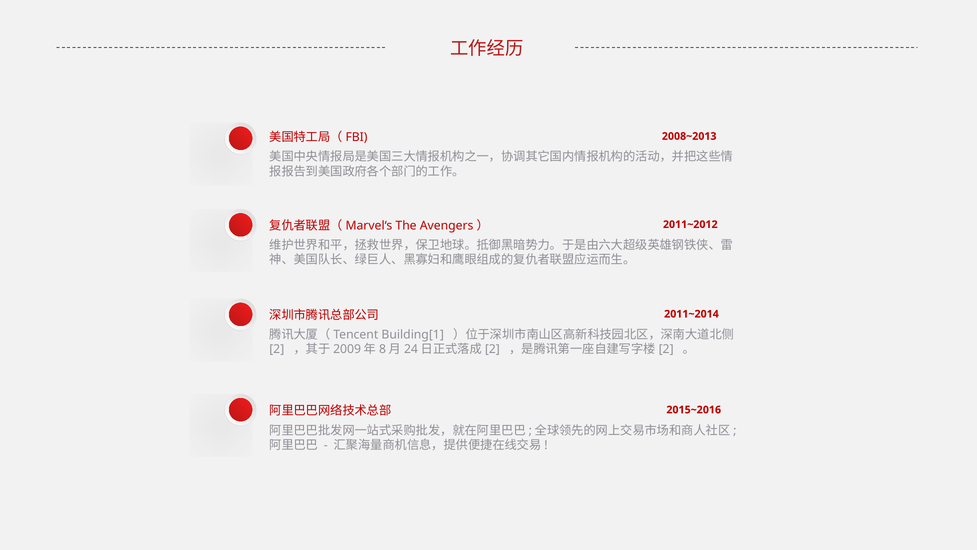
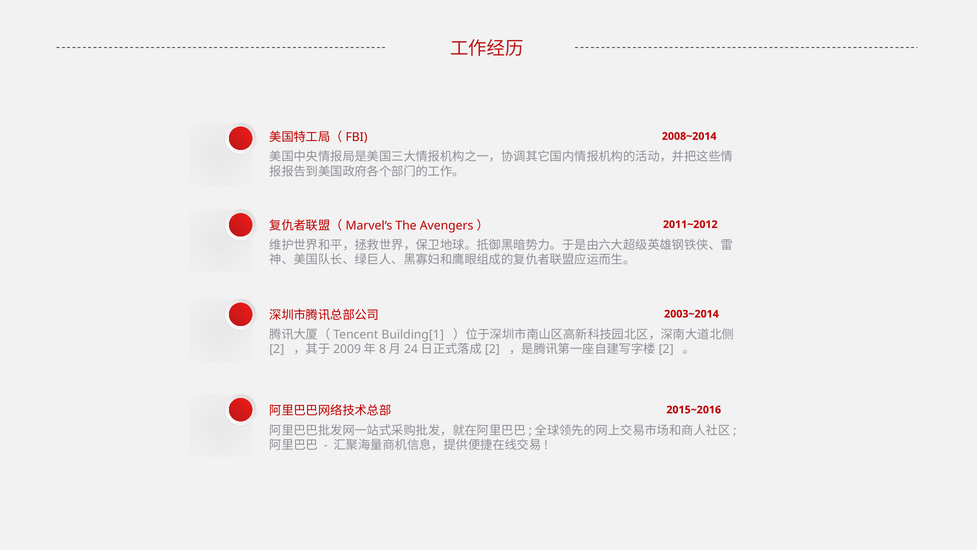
2008~2013: 2008~2013 -> 2008~2014 (689, 136)
2011~2014: 2011~2014 -> 2003~2014 (691, 314)
